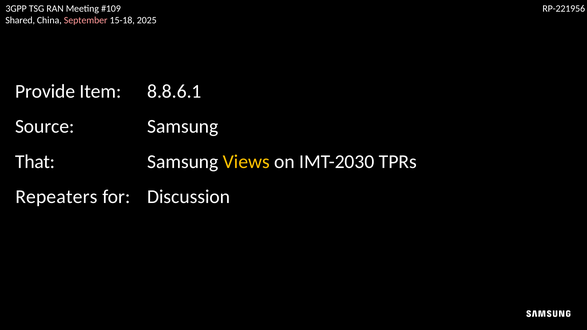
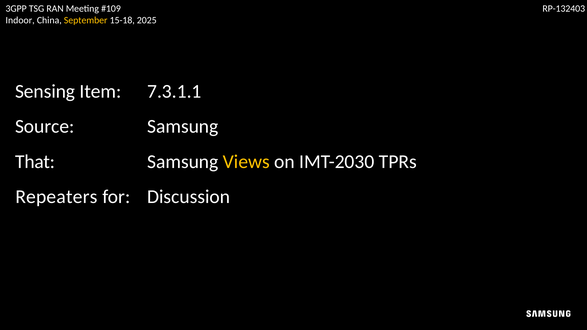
RP-221956: RP-221956 -> RP-132403 (564, 9)
Shared: Shared -> Indoor (20, 20)
September colour: pink -> yellow (86, 20)
Provide: Provide -> Sensing (45, 91)
8.8.6.1: 8.8.6.1 -> 7.3.1.1 (174, 91)
